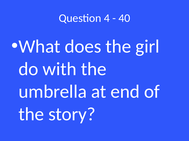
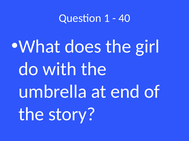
4: 4 -> 1 (107, 18)
